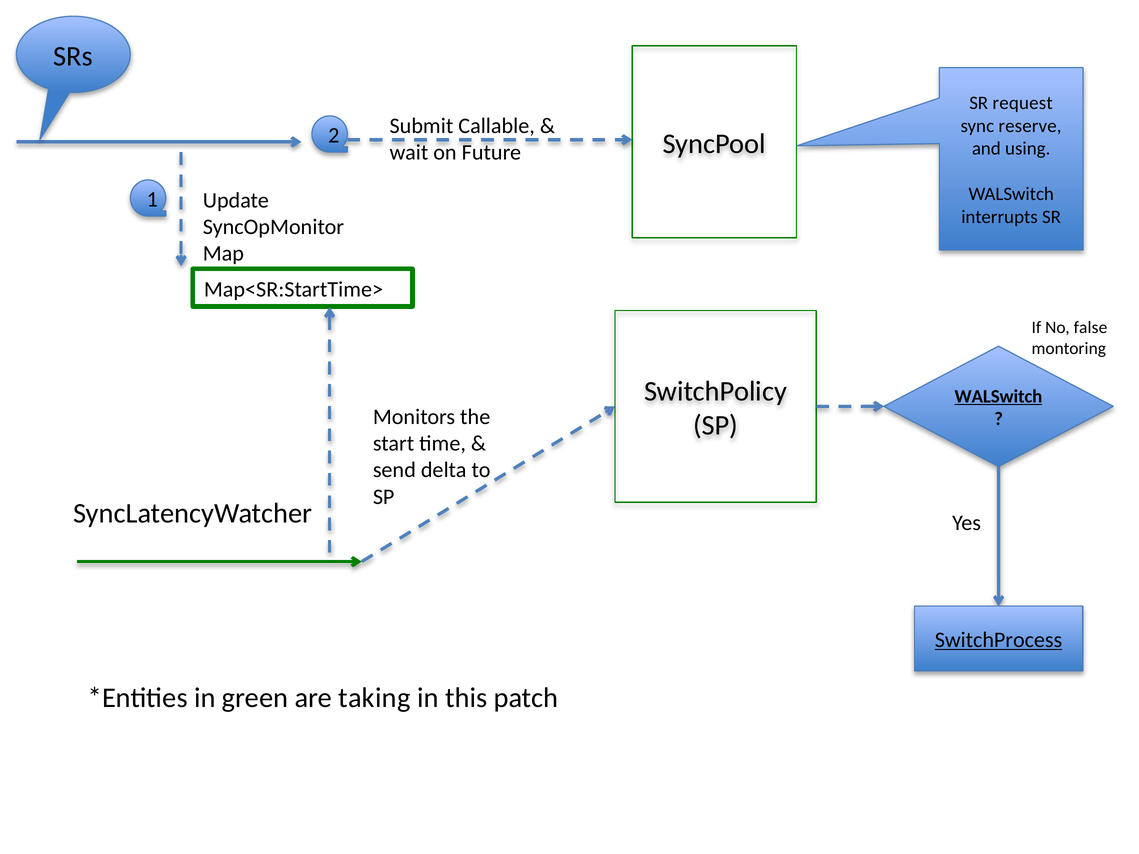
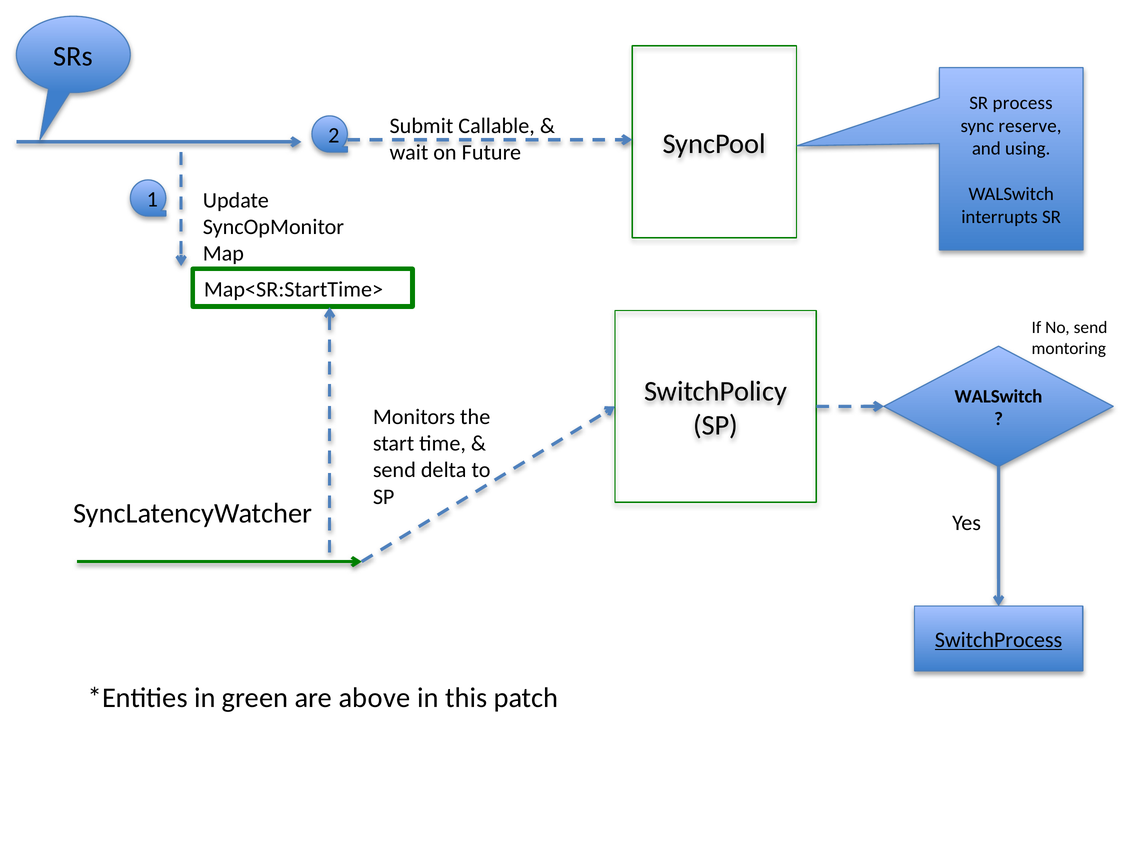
request: request -> process (1023, 103)
No false: false -> send (1091, 328)
WALSwitch underline: present -> none (998, 396)
taking: taking -> above (374, 698)
